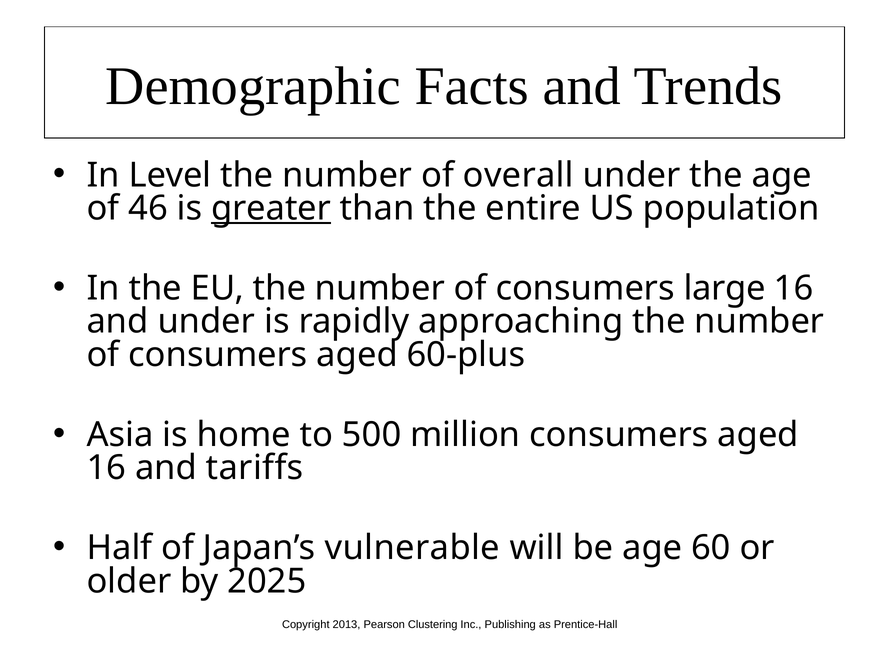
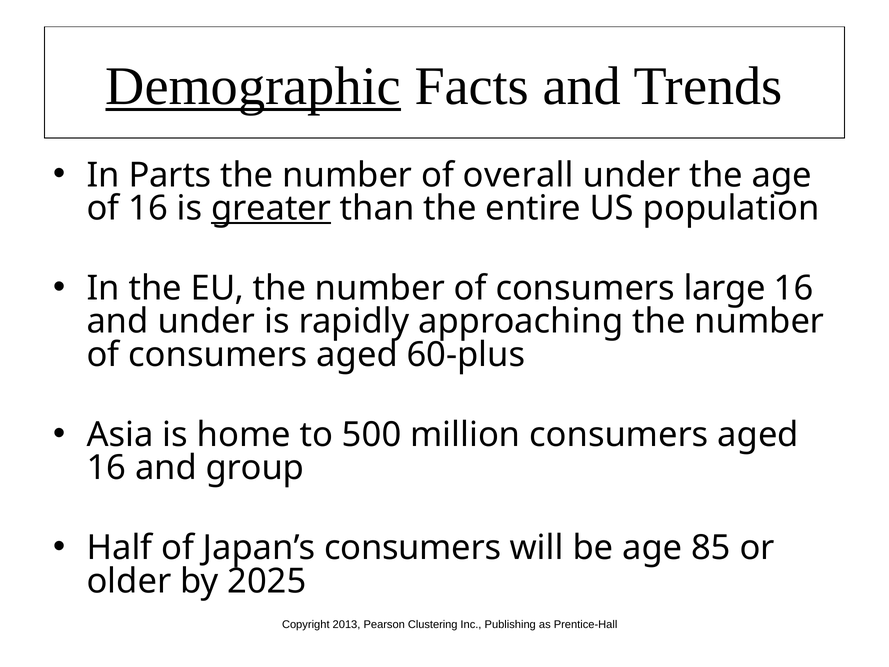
Demographic underline: none -> present (253, 86)
Level: Level -> Parts (170, 175)
of 46: 46 -> 16 (148, 208)
tariffs: tariffs -> group (255, 468)
Japan’s vulnerable: vulnerable -> consumers (413, 548)
60: 60 -> 85 (711, 548)
